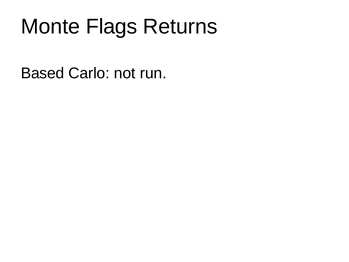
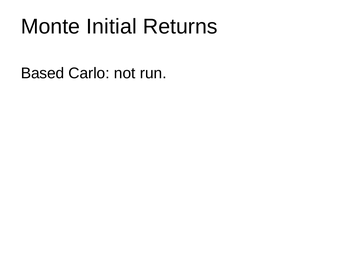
Flags: Flags -> Initial (111, 26)
